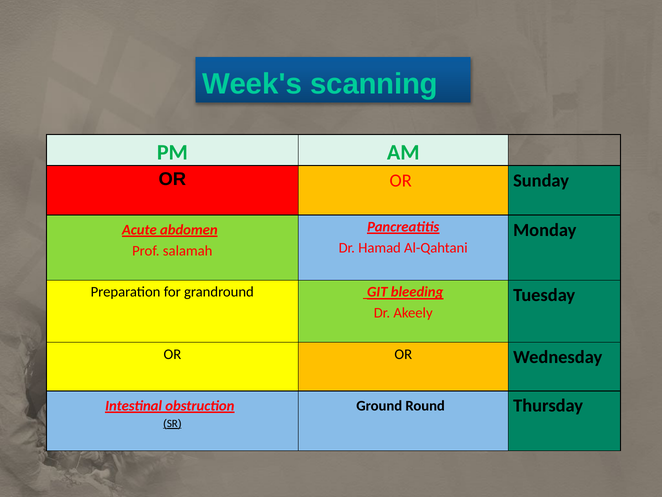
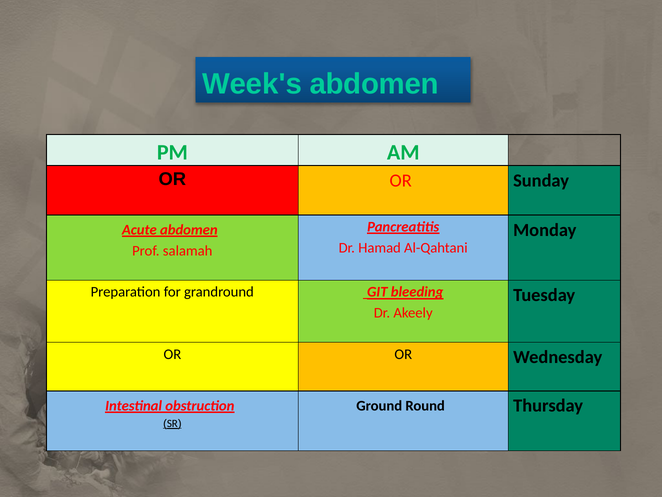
Week's scanning: scanning -> abdomen (374, 84)
